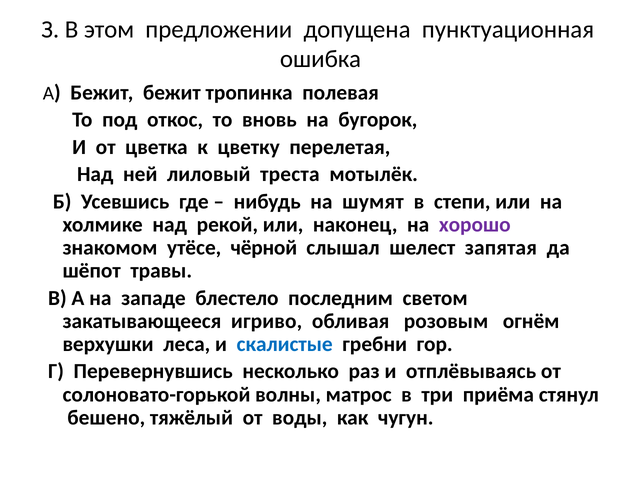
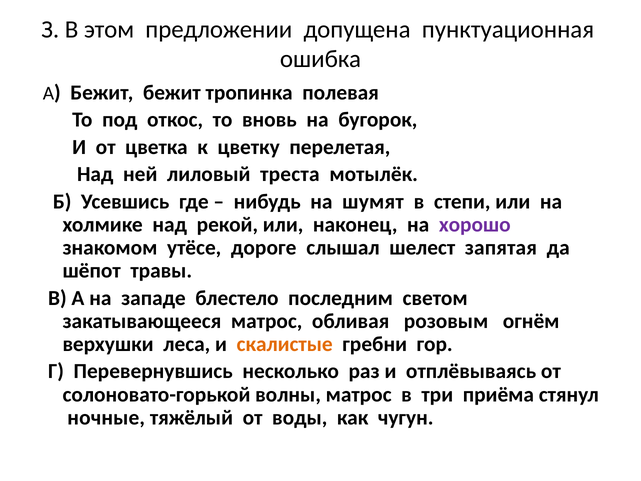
чёрной: чёрной -> дороге (264, 248)
закатывающееся игриво: игриво -> матрос (267, 321)
скалистые colour: blue -> orange (285, 344)
бешено: бешено -> ночные (106, 417)
